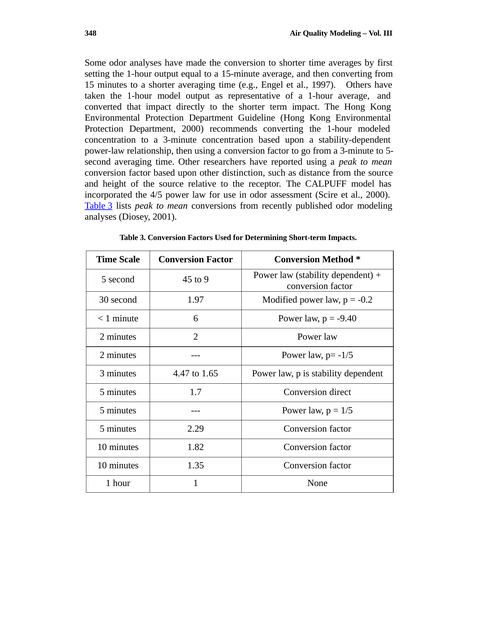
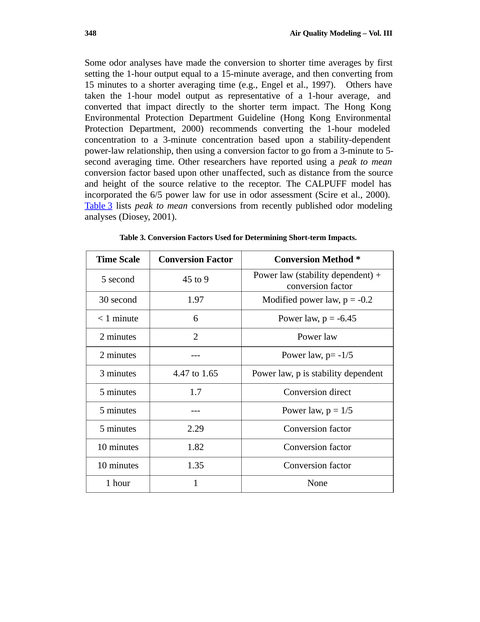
distinction: distinction -> unaffected (244, 172)
4/5: 4/5 -> 6/5 (156, 194)
-9.40: -9.40 -> -6.45 (347, 318)
